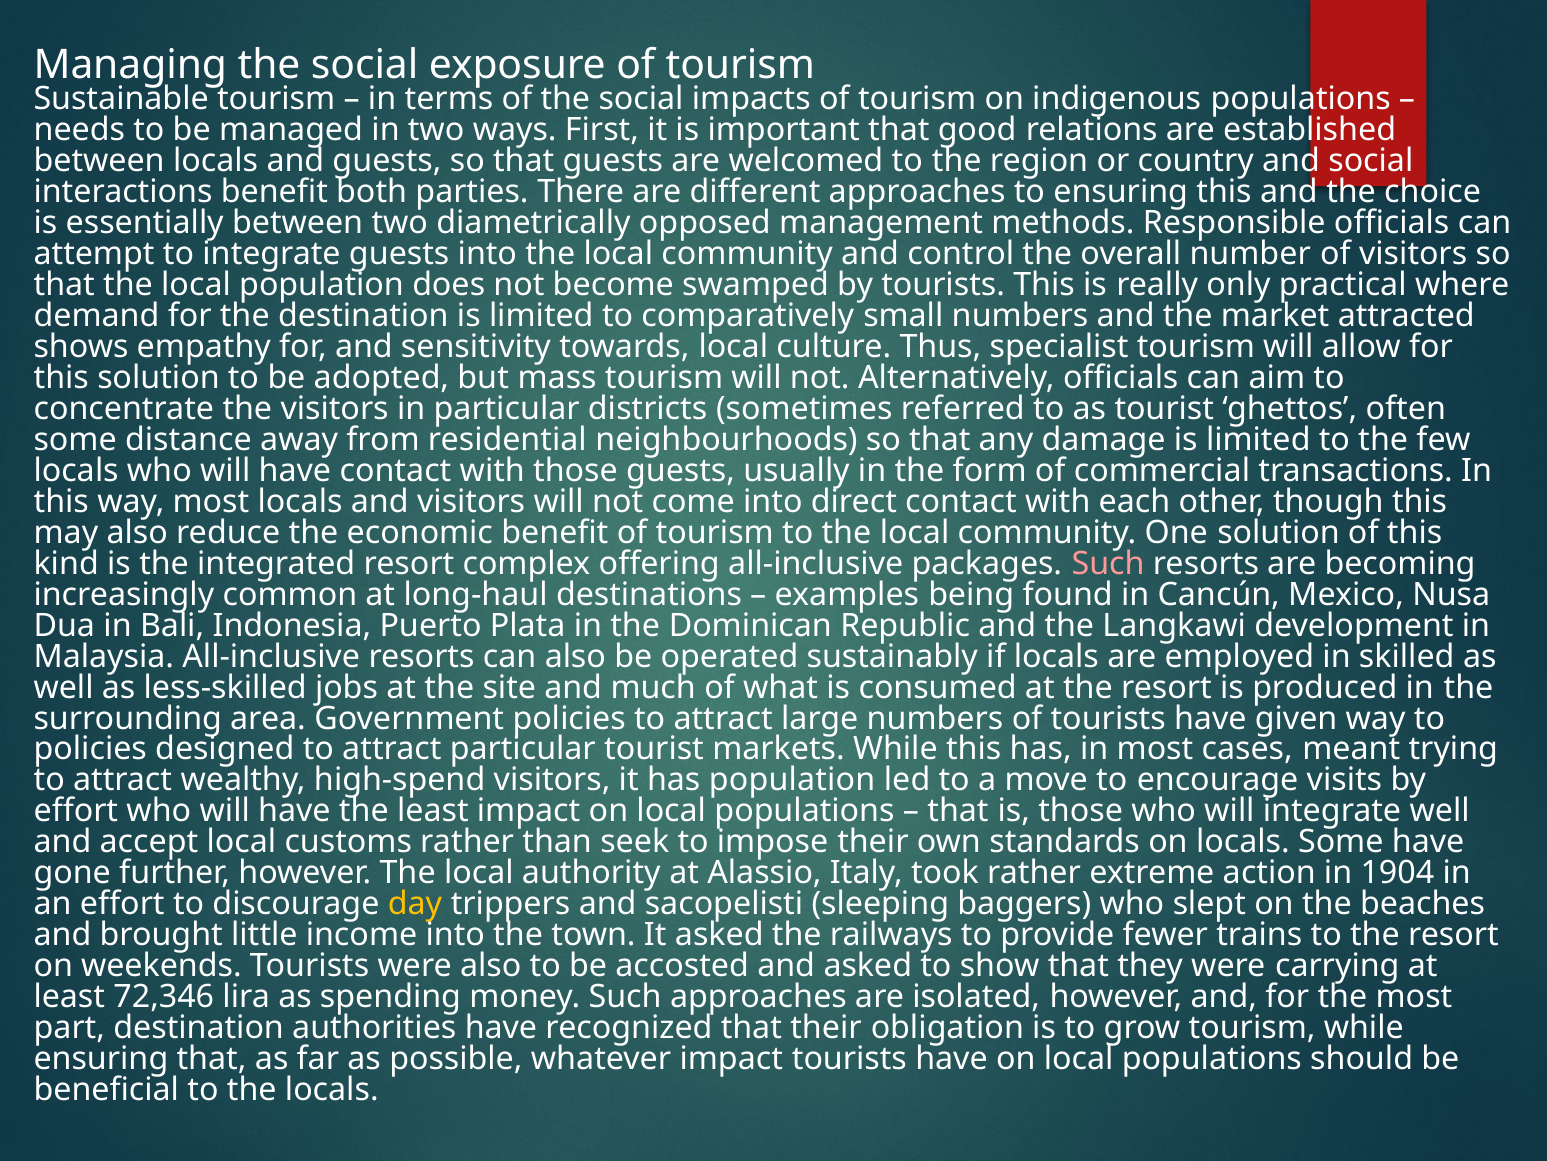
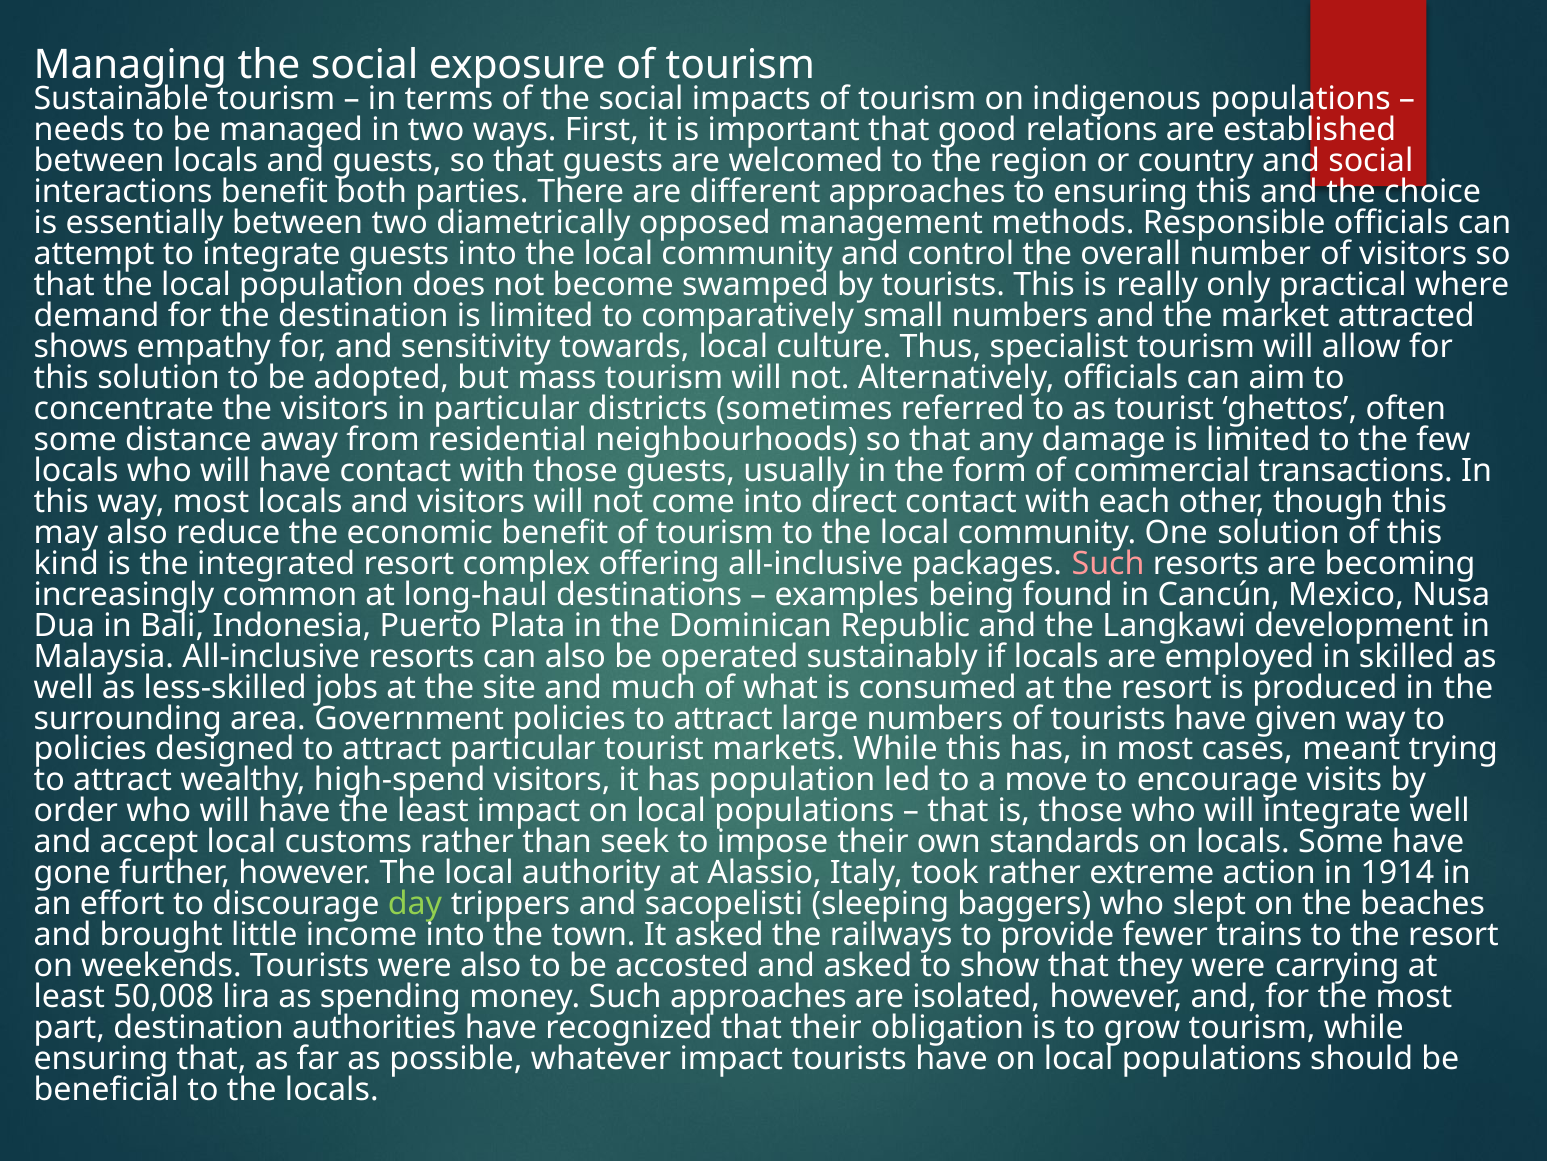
effort: effort -> order (76, 811)
1904: 1904 -> 1914 (1397, 873)
day colour: yellow -> light green (415, 904)
72,346: 72,346 -> 50,008 (164, 996)
